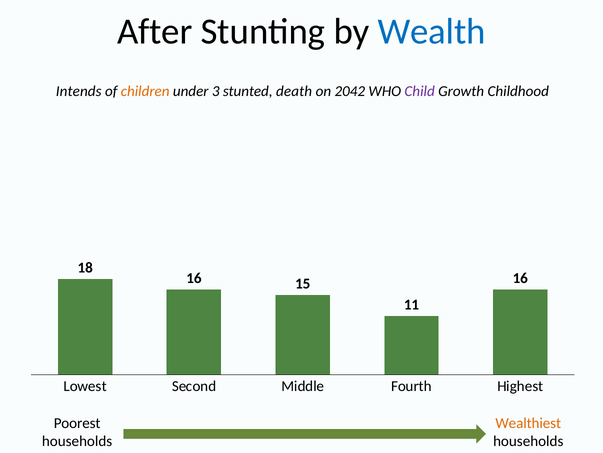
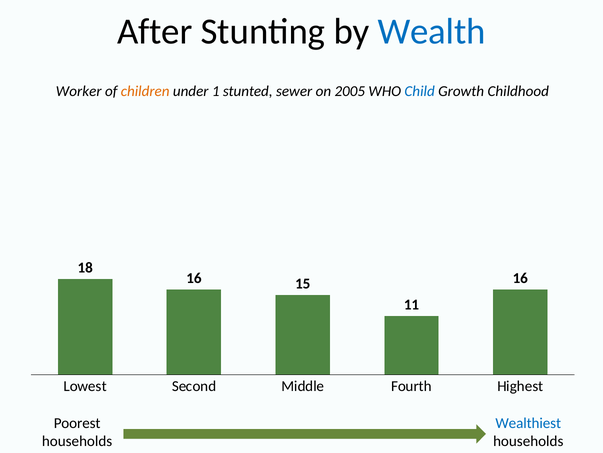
Intends: Intends -> Worker (79, 91)
3: 3 -> 1 (216, 91)
death: death -> sewer (294, 91)
2042: 2042 -> 2005 (350, 91)
Child colour: purple -> blue (420, 91)
Wealthiest colour: orange -> blue (528, 423)
